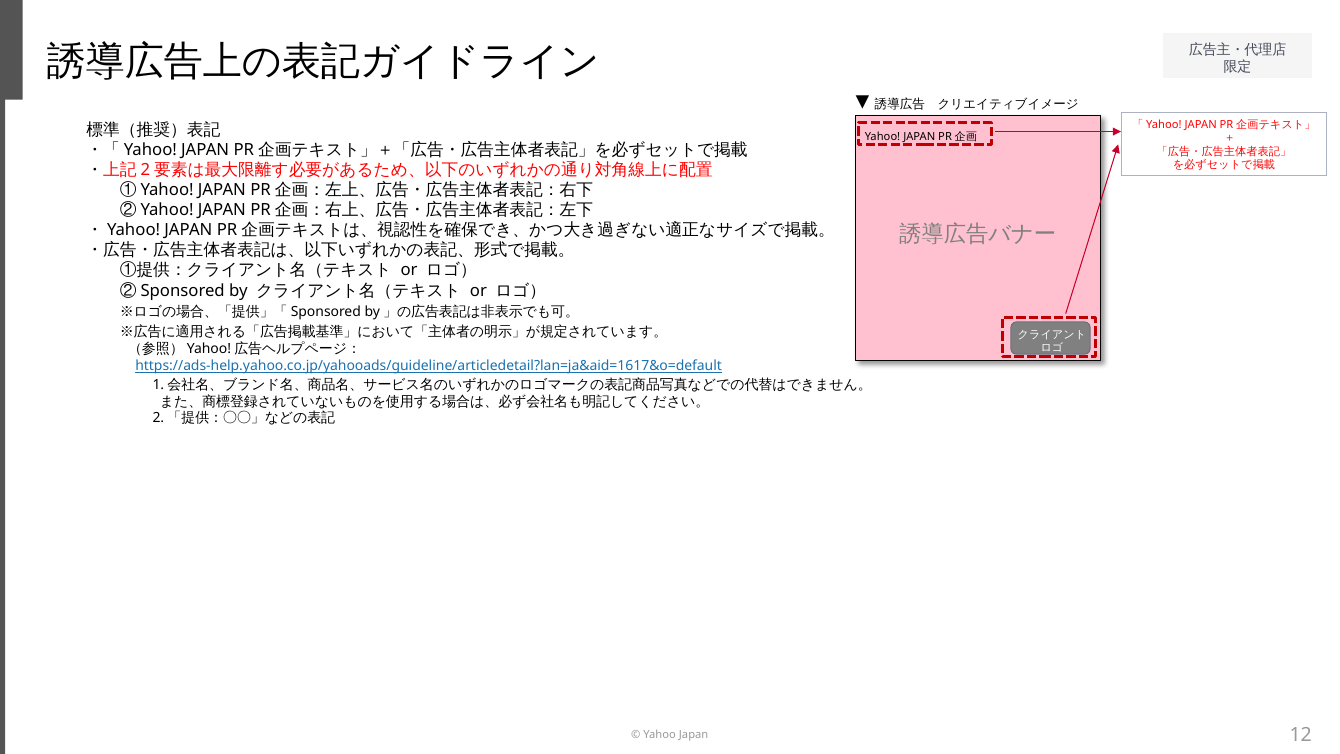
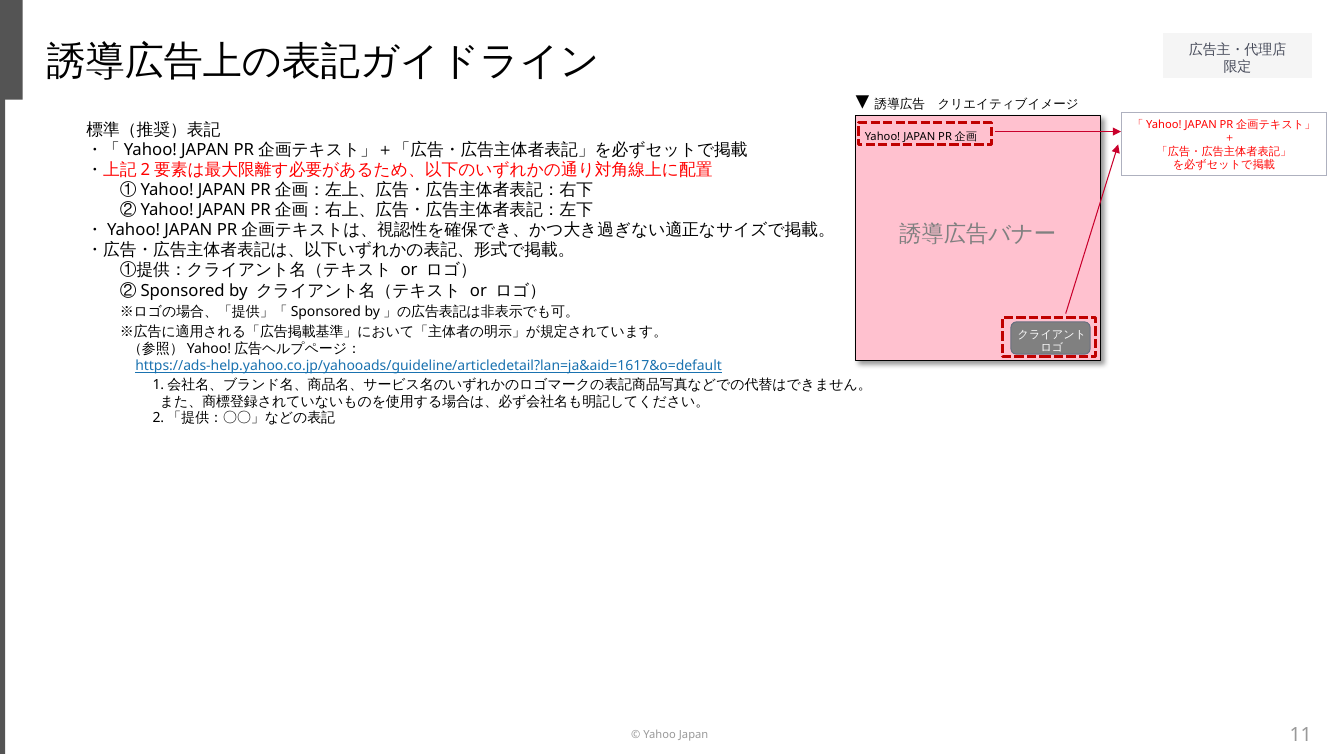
12: 12 -> 11 (1301, 735)
